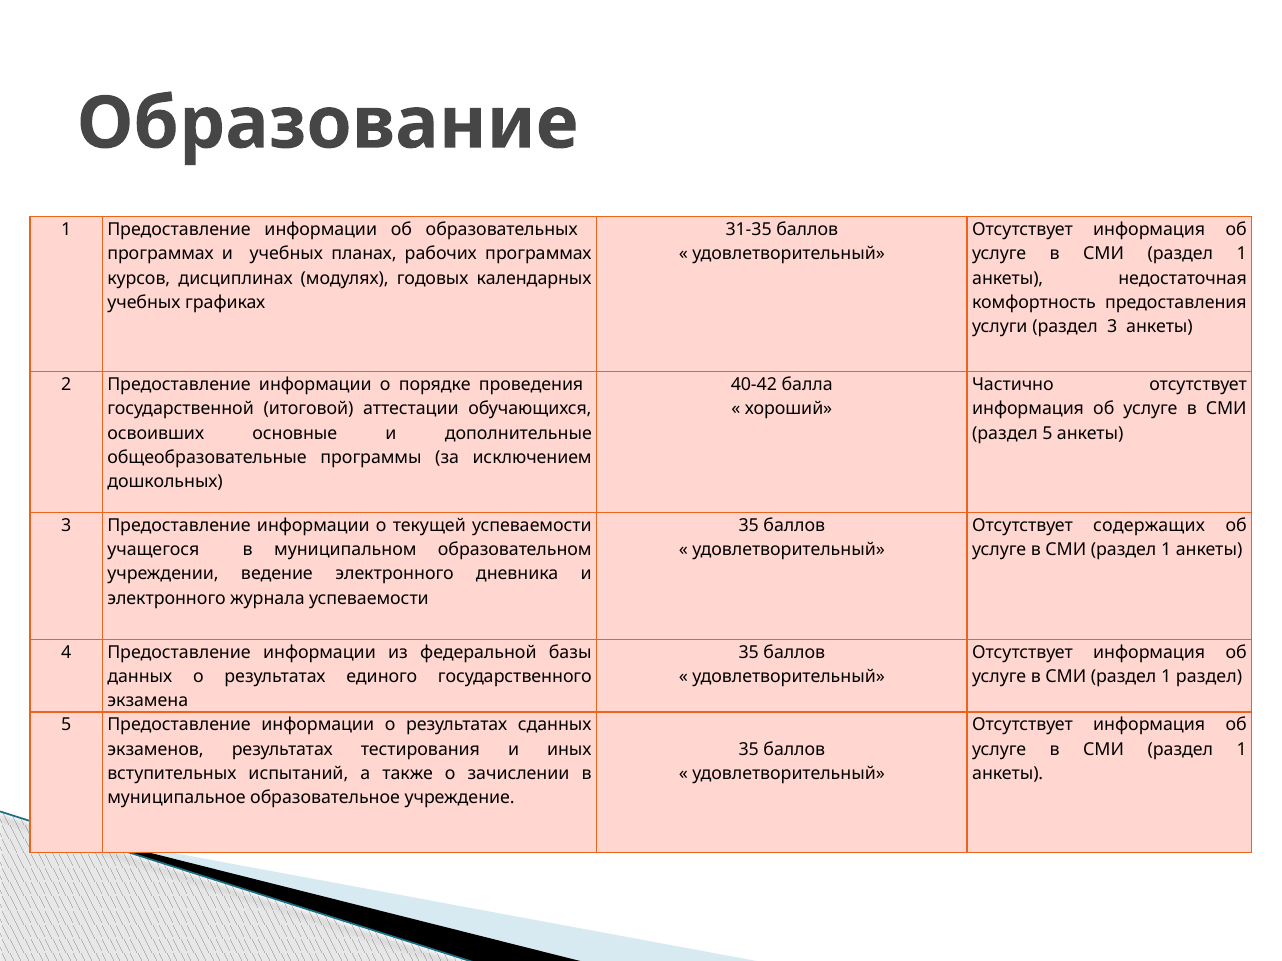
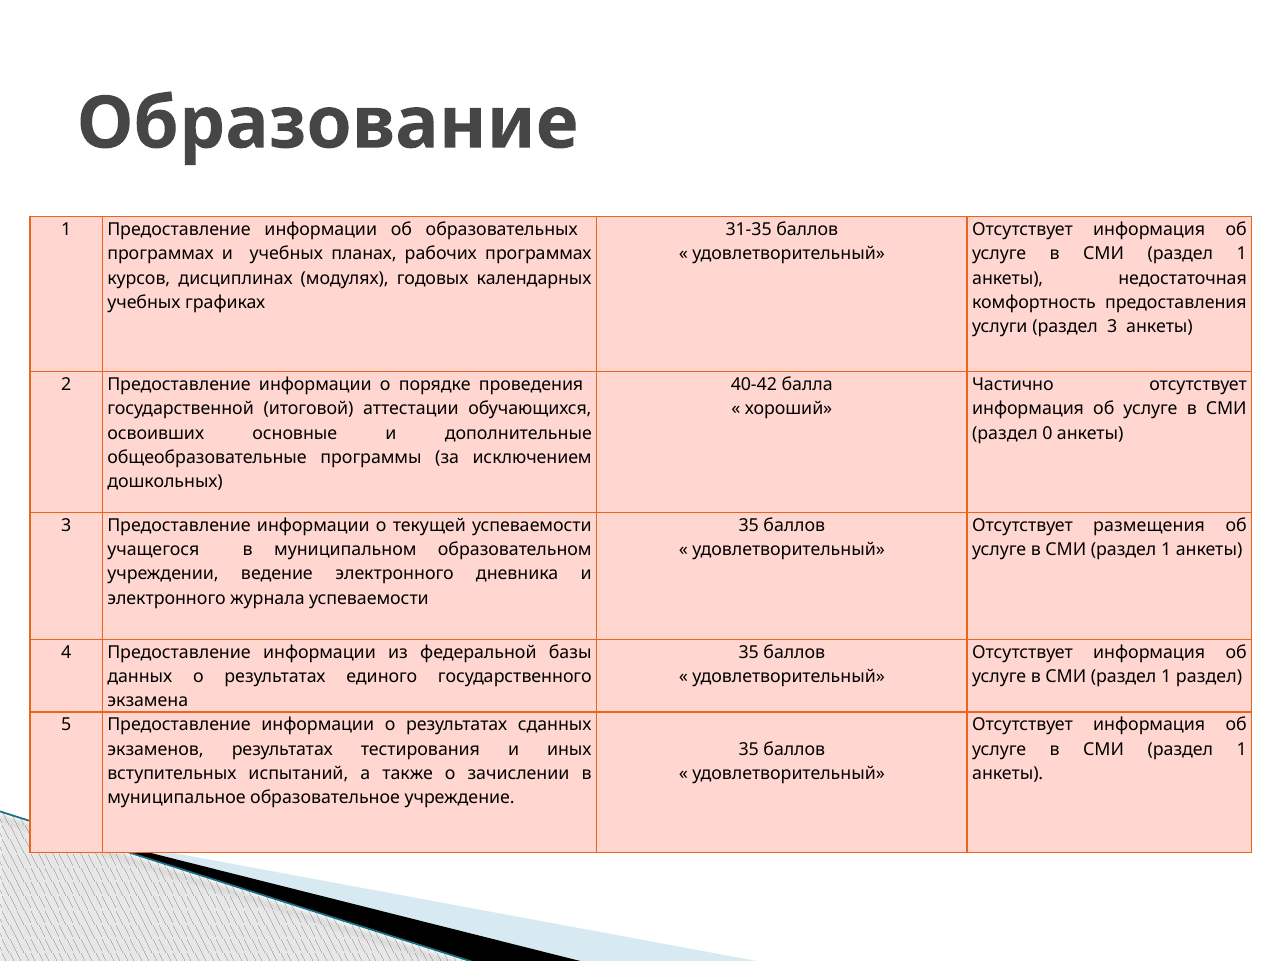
5: 5 -> 0 (1047, 433)
содержащих: содержащих -> размещения (1149, 526)
